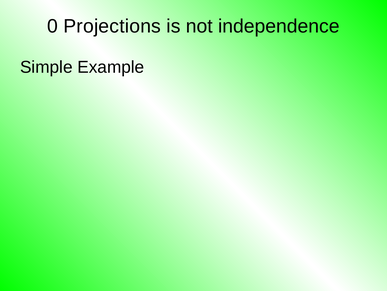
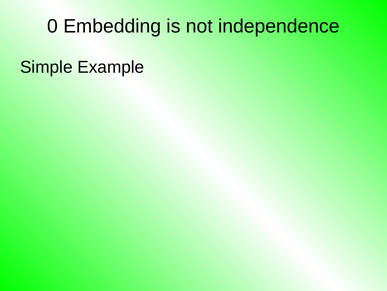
Projections: Projections -> Embedding (112, 26)
